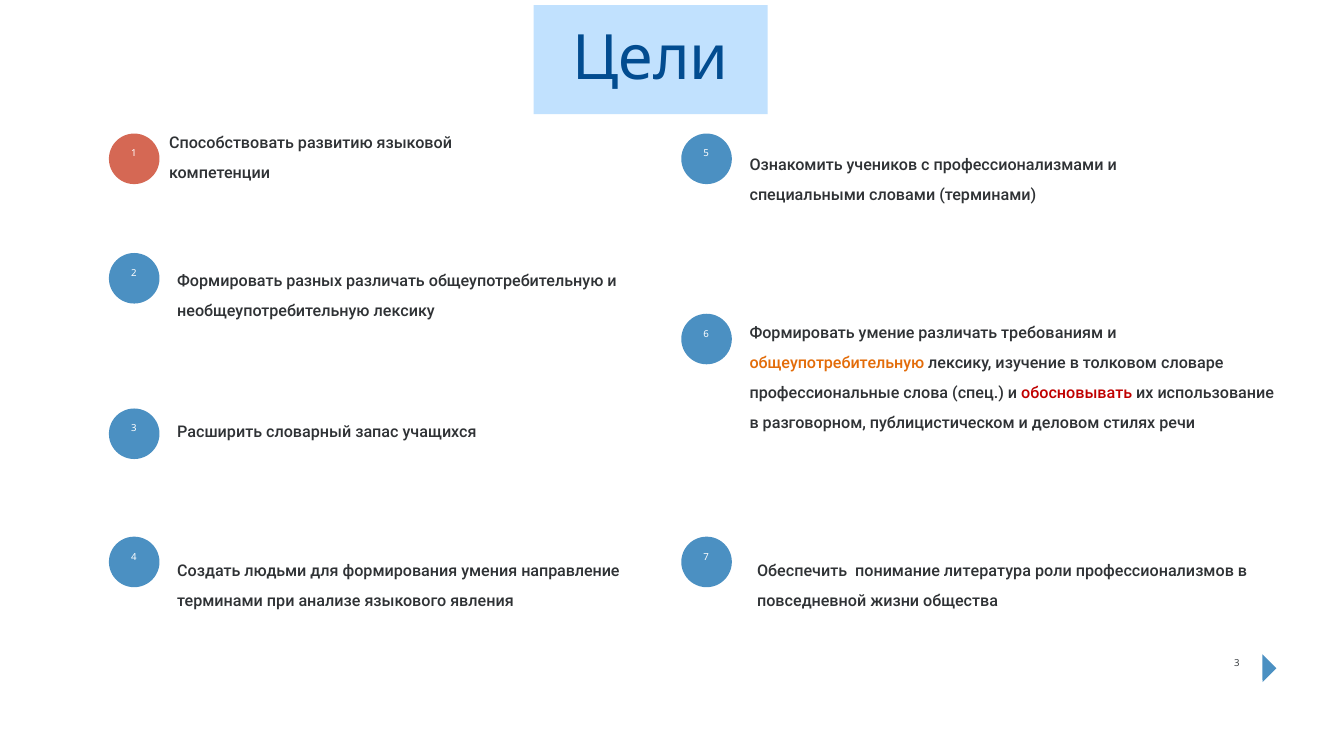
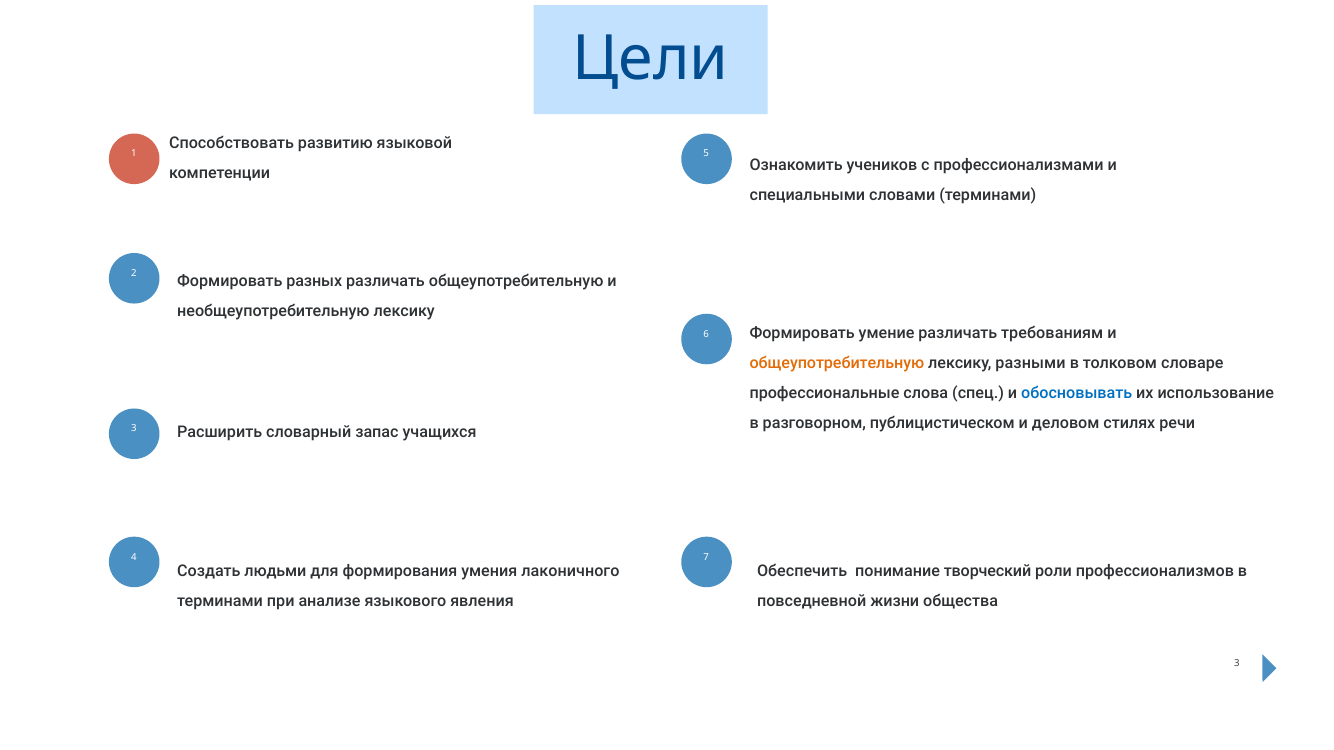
изучение: изучение -> разными (1031, 363)
обосновывать colour: red -> blue (1077, 393)
направление: направление -> лаконичного (570, 571)
литература: литература -> творческий (988, 571)
